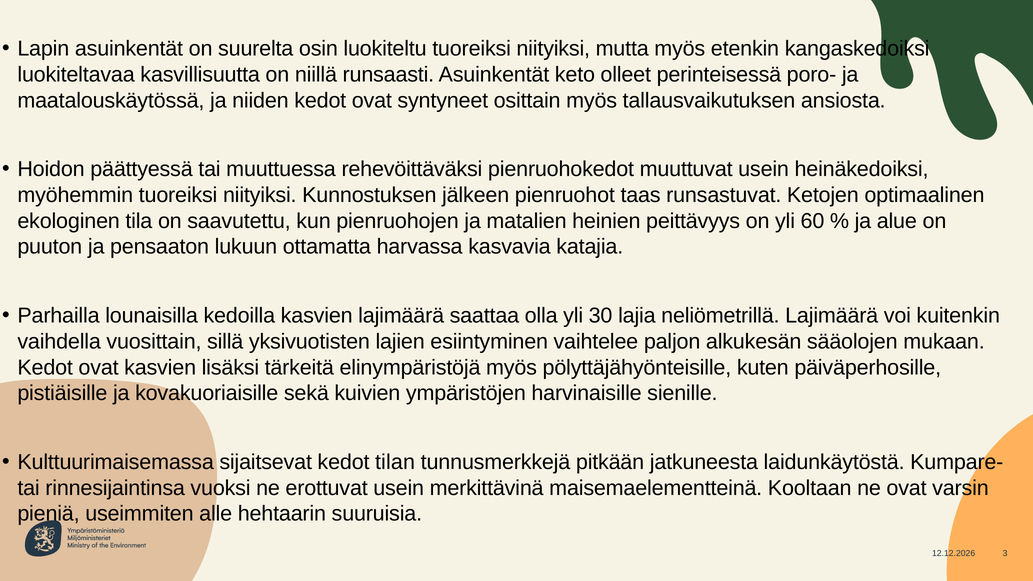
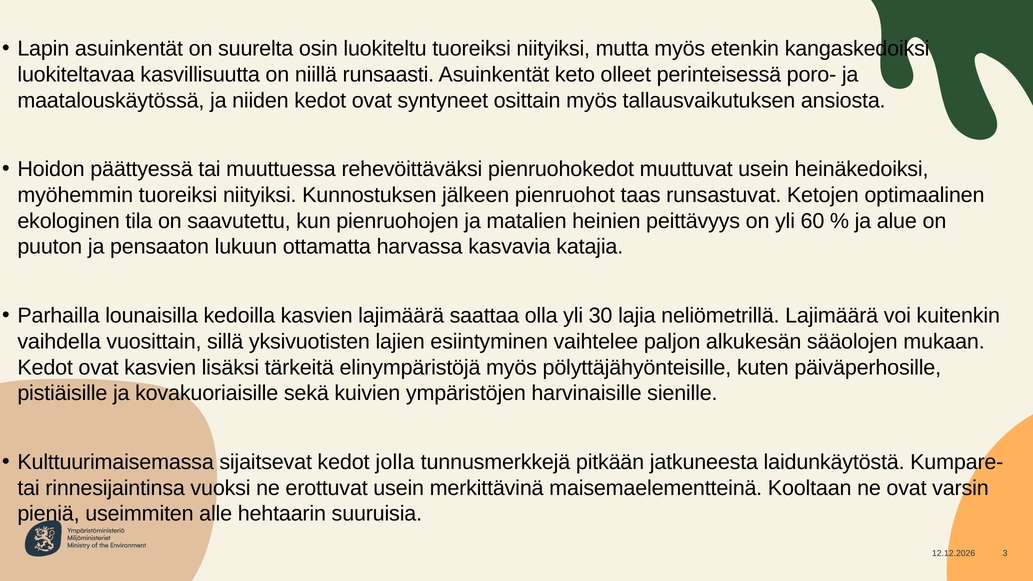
tilan: tilan -> jolla (395, 462)
